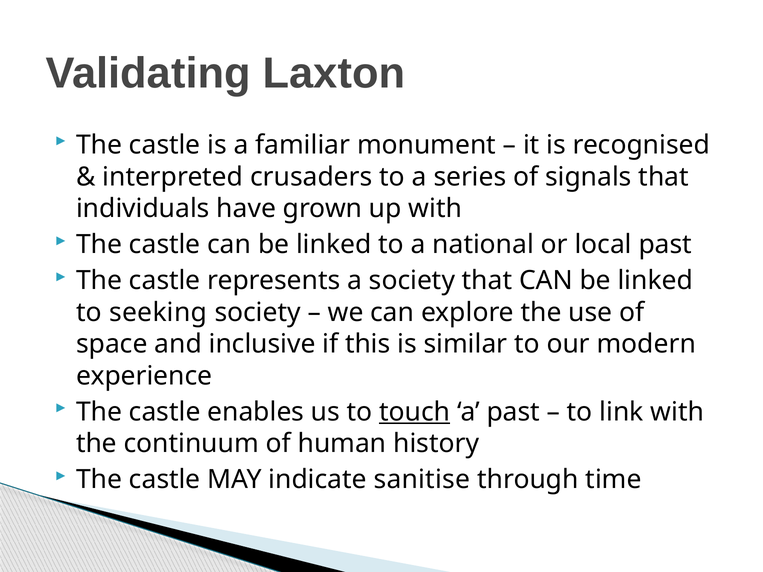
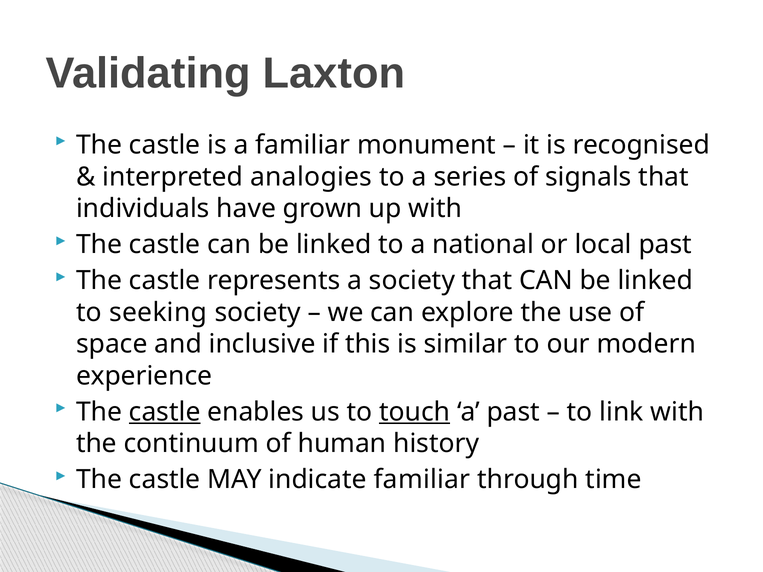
crusaders: crusaders -> analogies (311, 177)
castle underline: none -> present (165, 412)
indicate sanitise: sanitise -> familiar (422, 480)
